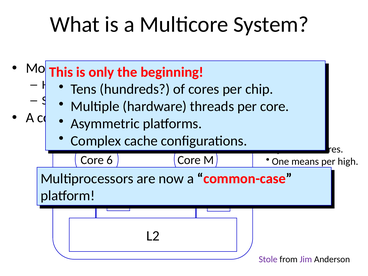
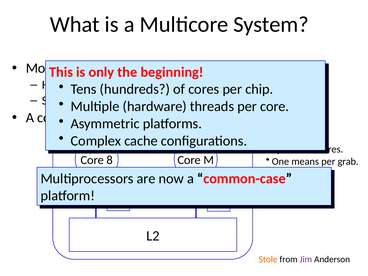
6: 6 -> 8 (110, 160)
high: high -> grab (348, 161)
Stole colour: purple -> orange (268, 259)
